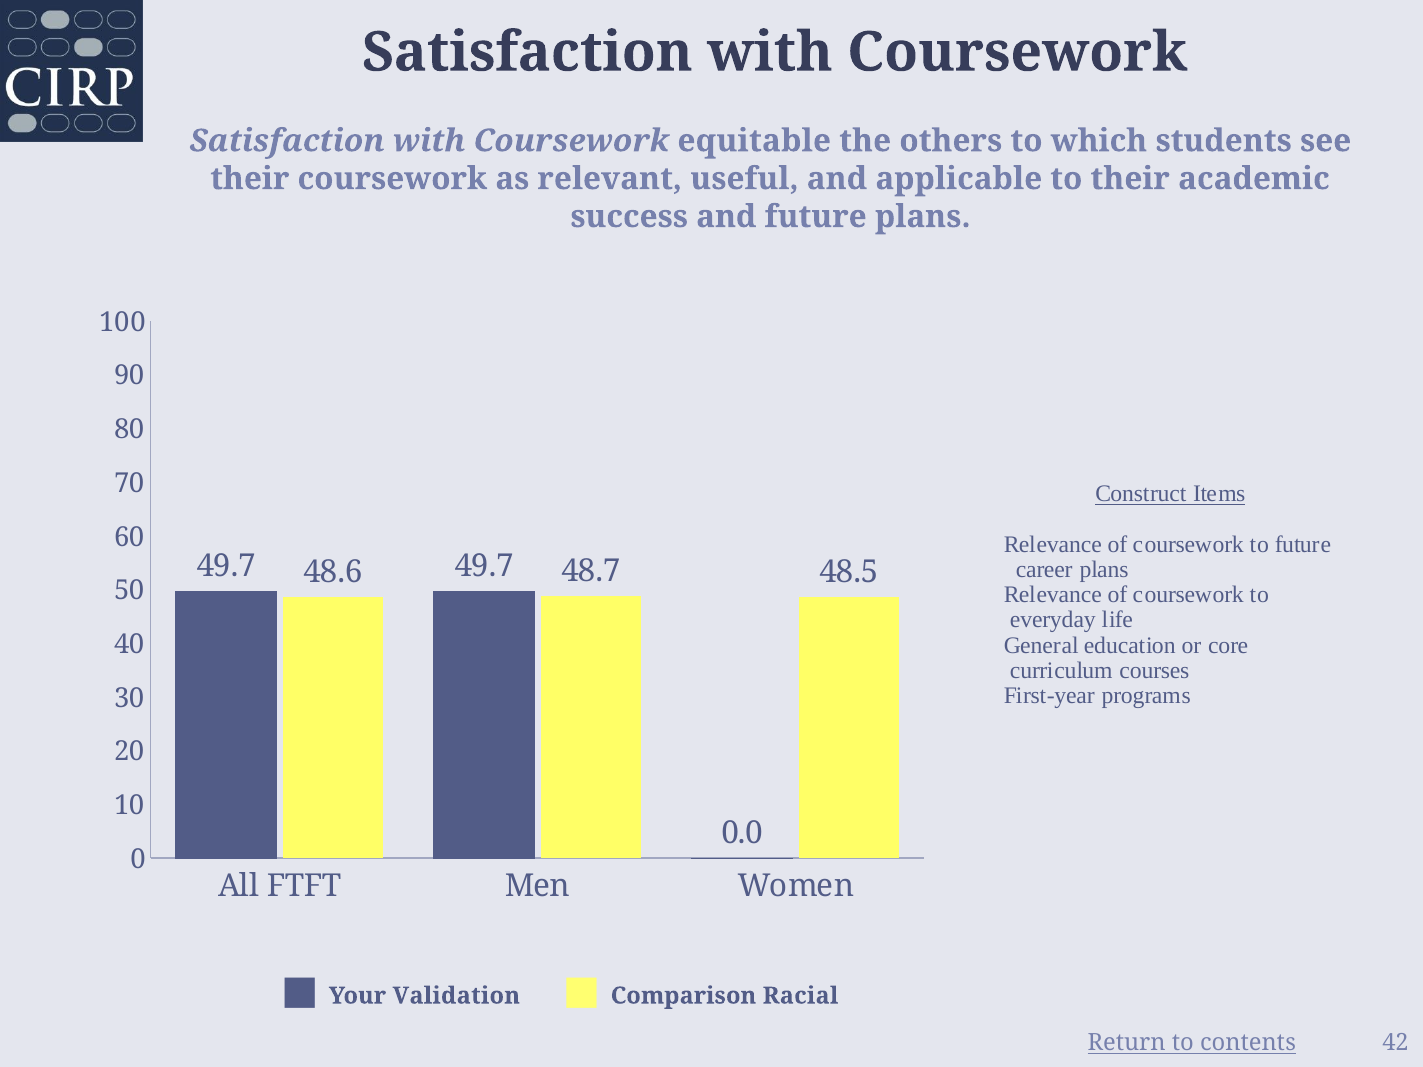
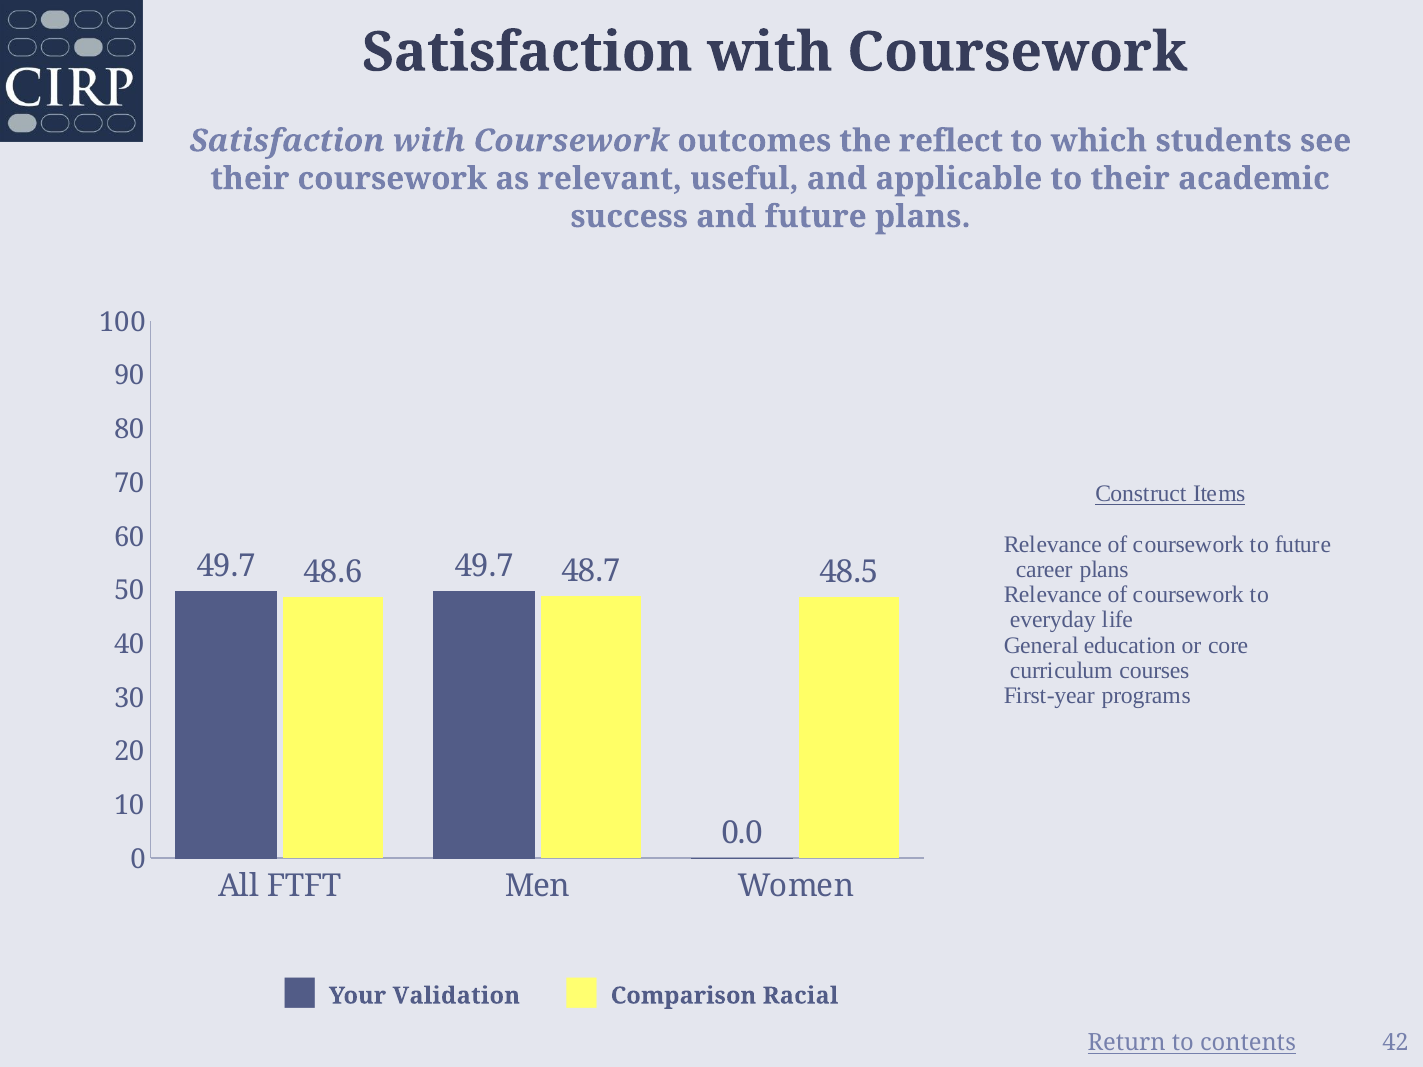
equitable: equitable -> outcomes (754, 141)
others: others -> reflect (951, 141)
